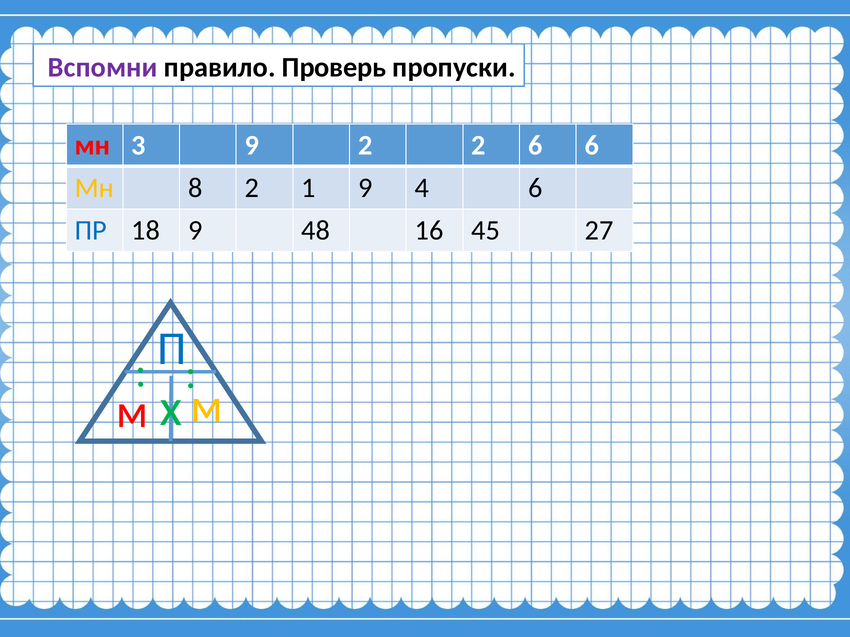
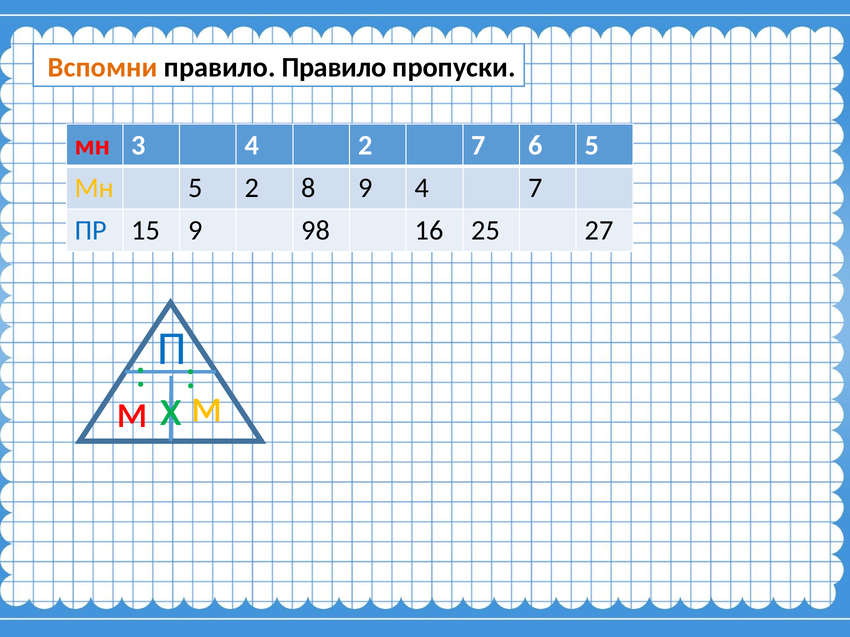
Вспомни colour: purple -> orange (103, 67)
правило Проверь: Проверь -> Правило (334, 67)
3 9: 9 -> 4 (252, 146)
2 2: 2 -> 7 (479, 146)
6 6: 6 -> 5 (592, 146)
Мн 8: 8 -> 5 (195, 188)
1: 1 -> 8 (309, 188)
4 6: 6 -> 7 (535, 188)
18: 18 -> 15 (146, 231)
48: 48 -> 98 (316, 231)
45: 45 -> 25 (486, 231)
